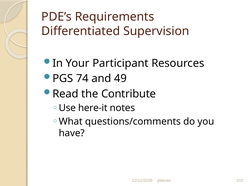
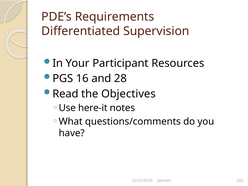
74: 74 -> 16 (82, 78)
49: 49 -> 28 (120, 78)
Contribute: Contribute -> Objectives (128, 94)
